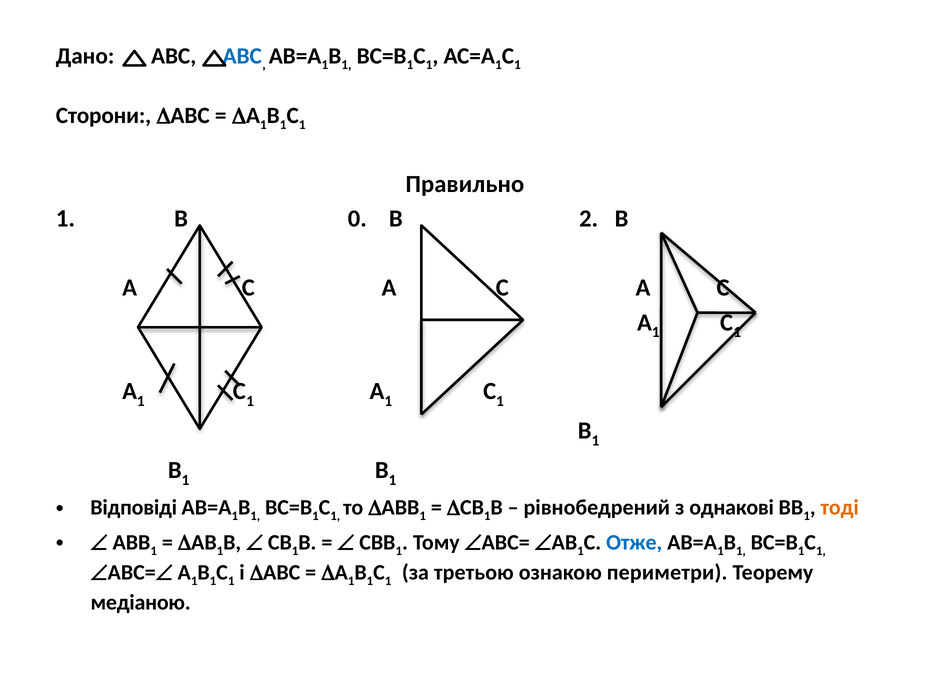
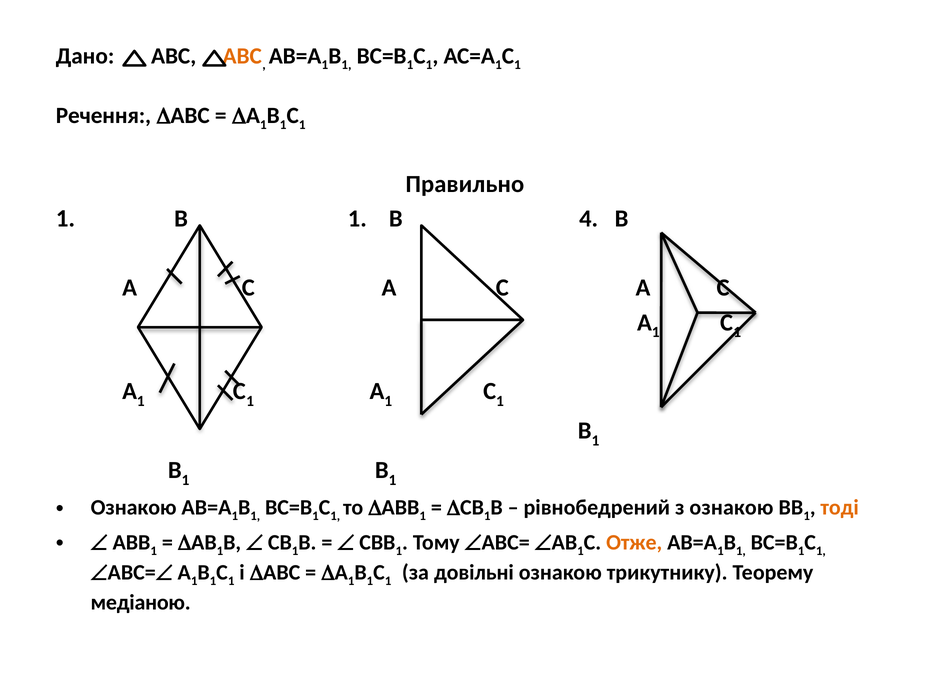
АВС colour: blue -> orange (242, 56)
Сторони: Сторони -> Речення (103, 116)
0: 0 -> 1 (357, 218)
2: 2 -> 4 (589, 218)
Відповіді: Відповіді -> Ознакою (134, 507)
з однакові: однакові -> ознакою (731, 507)
Отже colour: blue -> orange (634, 542)
третьою: третьою -> довільні (474, 572)
периметри: периметри -> трикутнику (667, 572)
